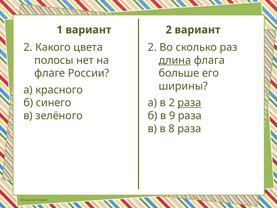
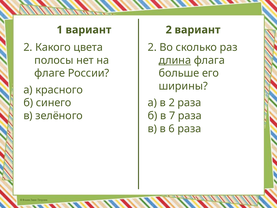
раза underline: present -> none (189, 103)
9: 9 -> 7 (172, 116)
8: 8 -> 6 (172, 129)
